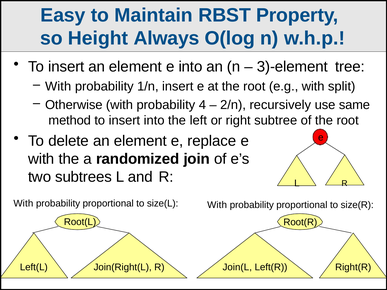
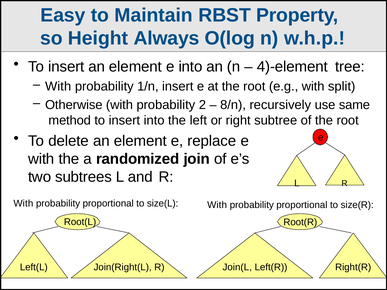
3)-element: 3)-element -> 4)-element (292, 67)
4: 4 -> 2 (202, 105)
2/n: 2/n -> 8/n (233, 105)
